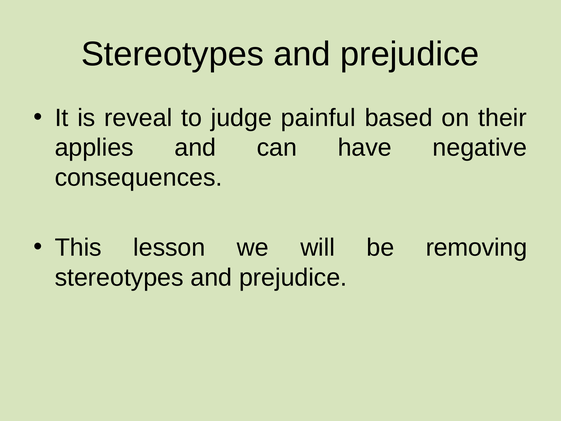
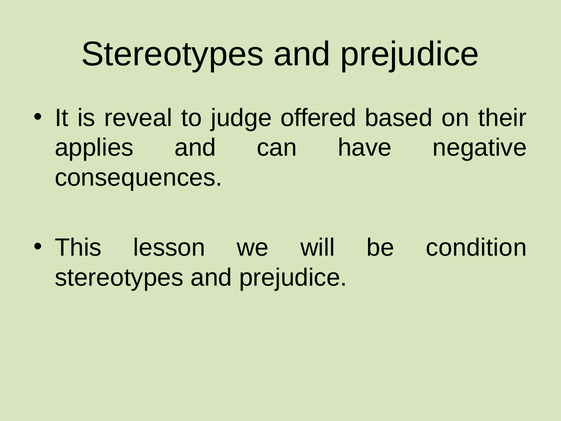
painful: painful -> offered (318, 118)
removing: removing -> condition (476, 247)
